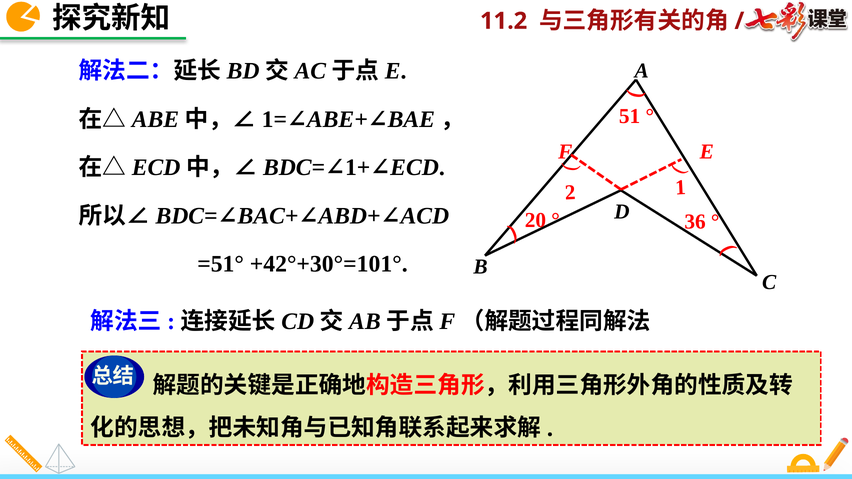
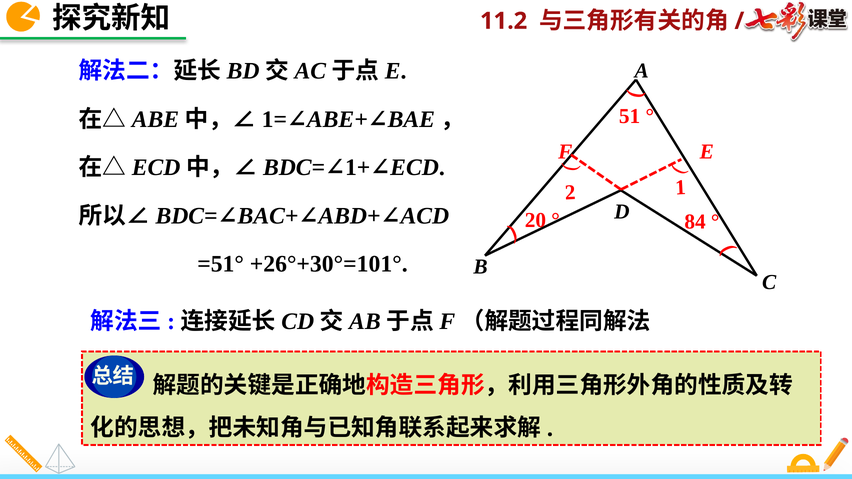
36: 36 -> 84 (695, 222)
+42°+30°=101°: +42°+30°=101° -> +26°+30°=101° (329, 264)
